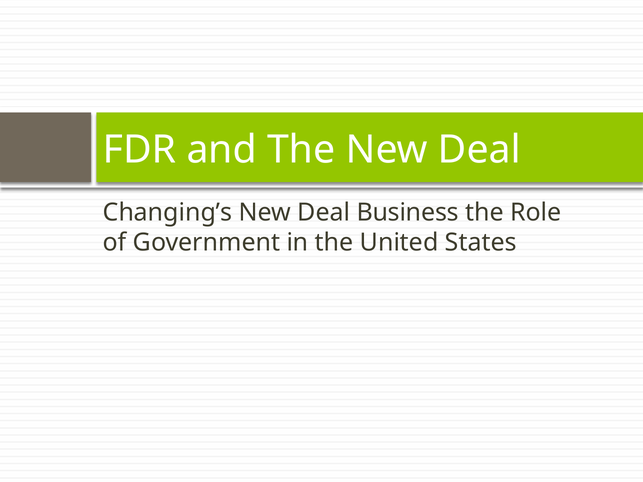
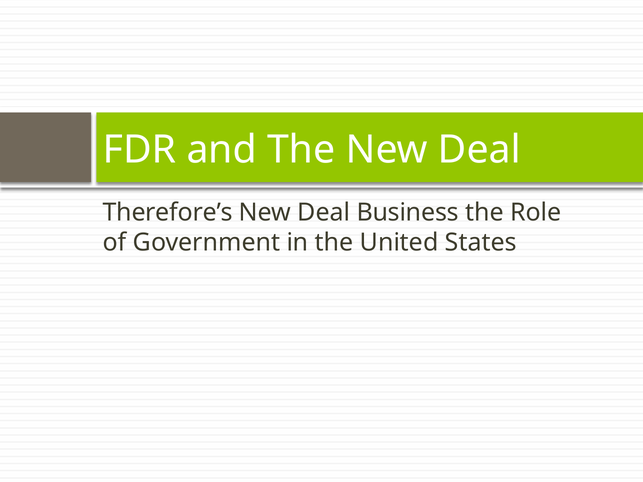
Changing’s: Changing’s -> Therefore’s (168, 213)
